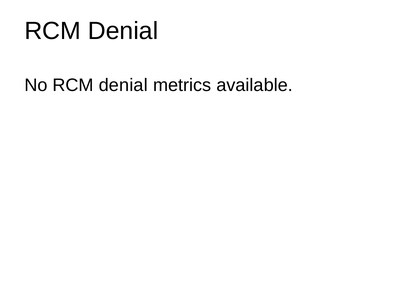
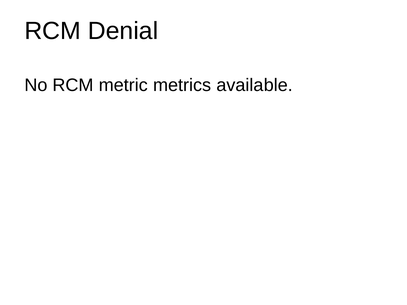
No RCM denial: denial -> metric (123, 85)
